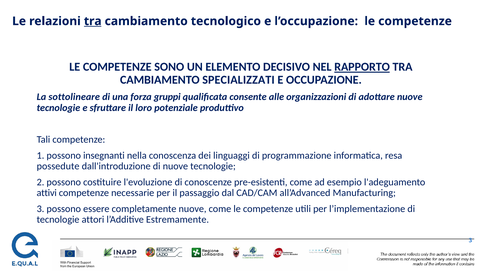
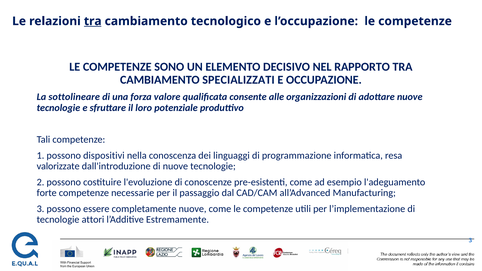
RAPPORTO underline: present -> none (362, 67)
gruppi: gruppi -> valore (167, 97)
insegnanti: insegnanti -> dispositivi (104, 155)
possedute: possedute -> valorizzate (58, 166)
attivi: attivi -> forte (47, 193)
